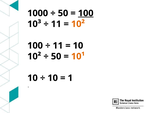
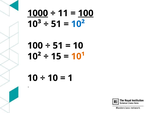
1000 underline: none -> present (38, 13)
50: 50 -> 11 (63, 13)
11: 11 -> 51 (56, 24)
10² colour: orange -> blue (78, 24)
11: 11 -> 51 (58, 46)
50: 50 -> 15 (56, 57)
